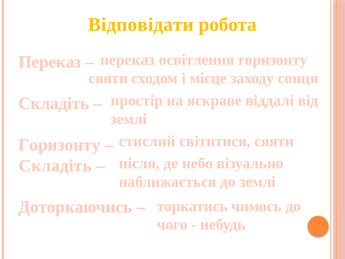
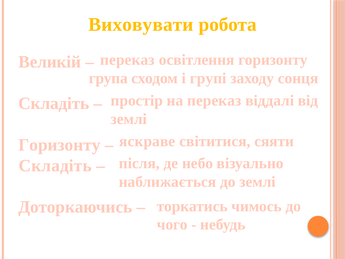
Відповідати: Відповідати -> Виховувати (141, 24)
Переказ: Переказ -> Великій (50, 62)
сяяти: сяяти -> група (108, 78)
місце: місце -> групі (208, 78)
на яскраве: яскраве -> переказ (214, 101)
стислий: стислий -> яскраве (147, 141)
